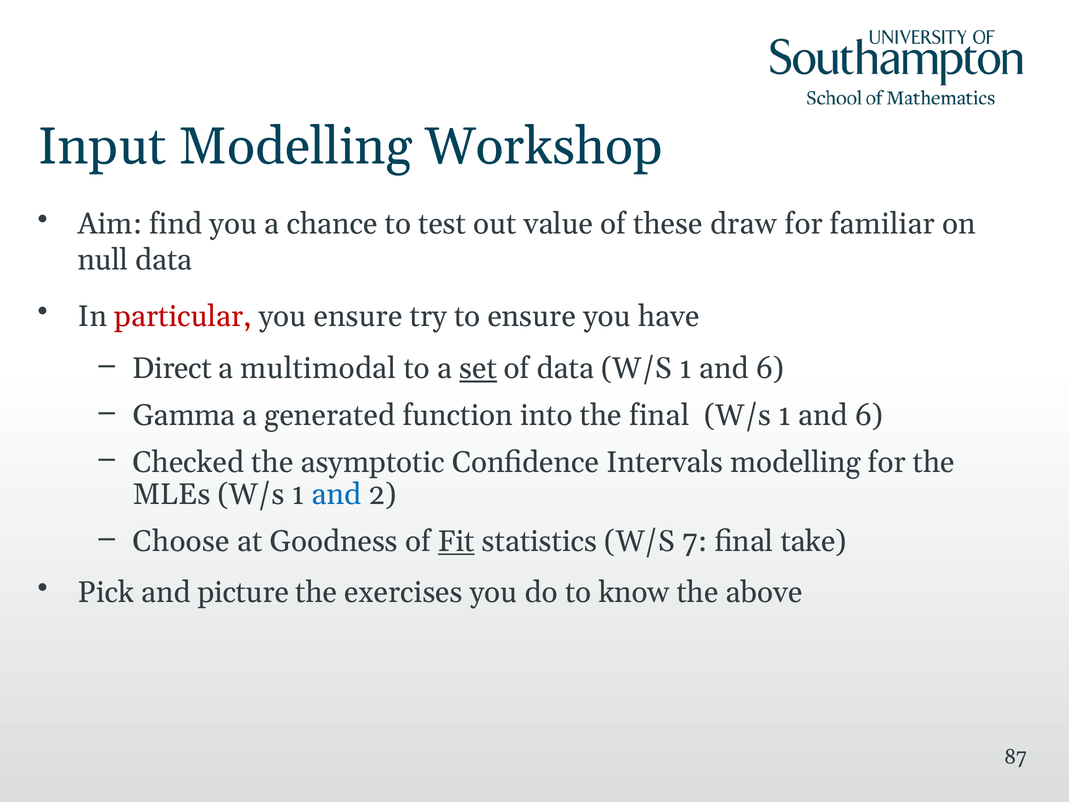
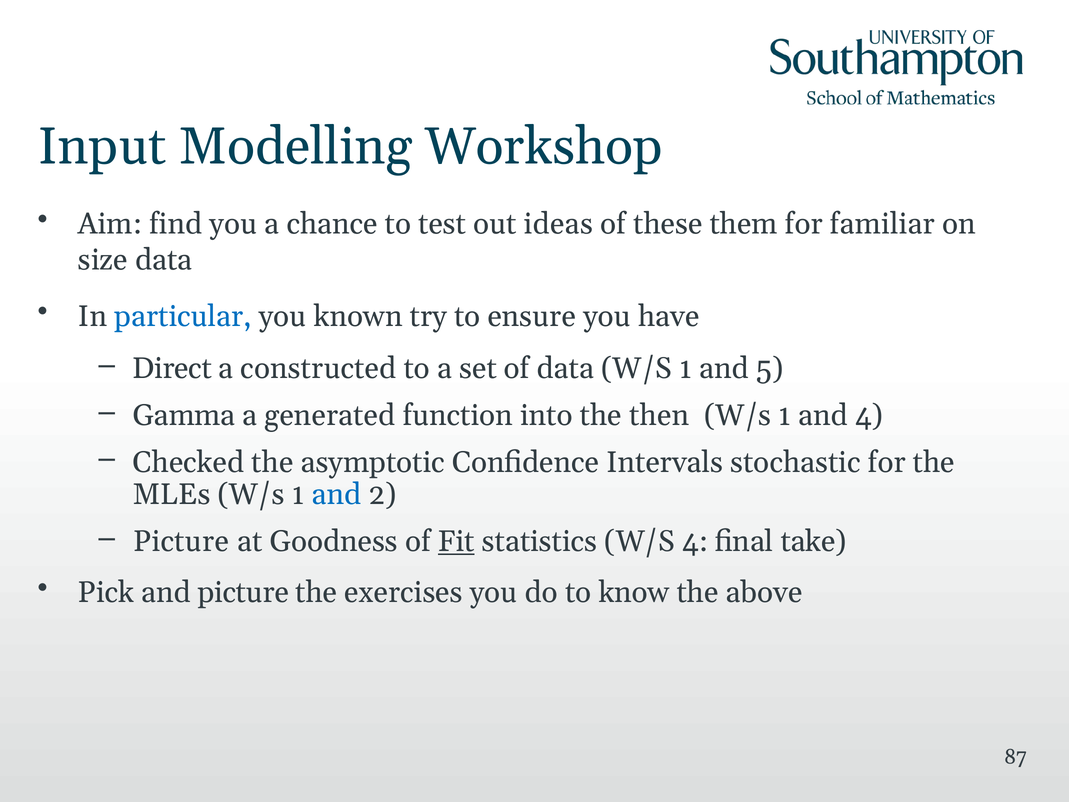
value: value -> ideas (558, 224)
draw: draw -> them (744, 224)
null: null -> size (103, 260)
particular colour: red -> blue (183, 316)
you ensure: ensure -> known (358, 316)
multimodal: multimodal -> constructed (318, 369)
set underline: present -> none (478, 369)
6: 6 -> 5 (770, 369)
the final: final -> then (659, 415)
6: 6 -> 4 (869, 415)
Intervals modelling: modelling -> stochastic (795, 462)
Choose: Choose -> Picture (181, 541)
W/S 7: 7 -> 4 (695, 541)
